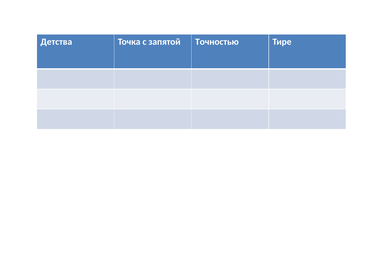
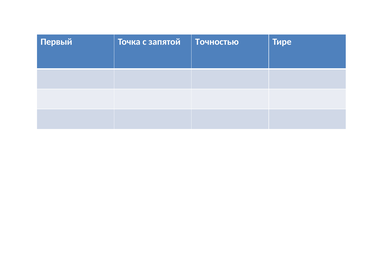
Детства: Детства -> Первый (56, 42)
